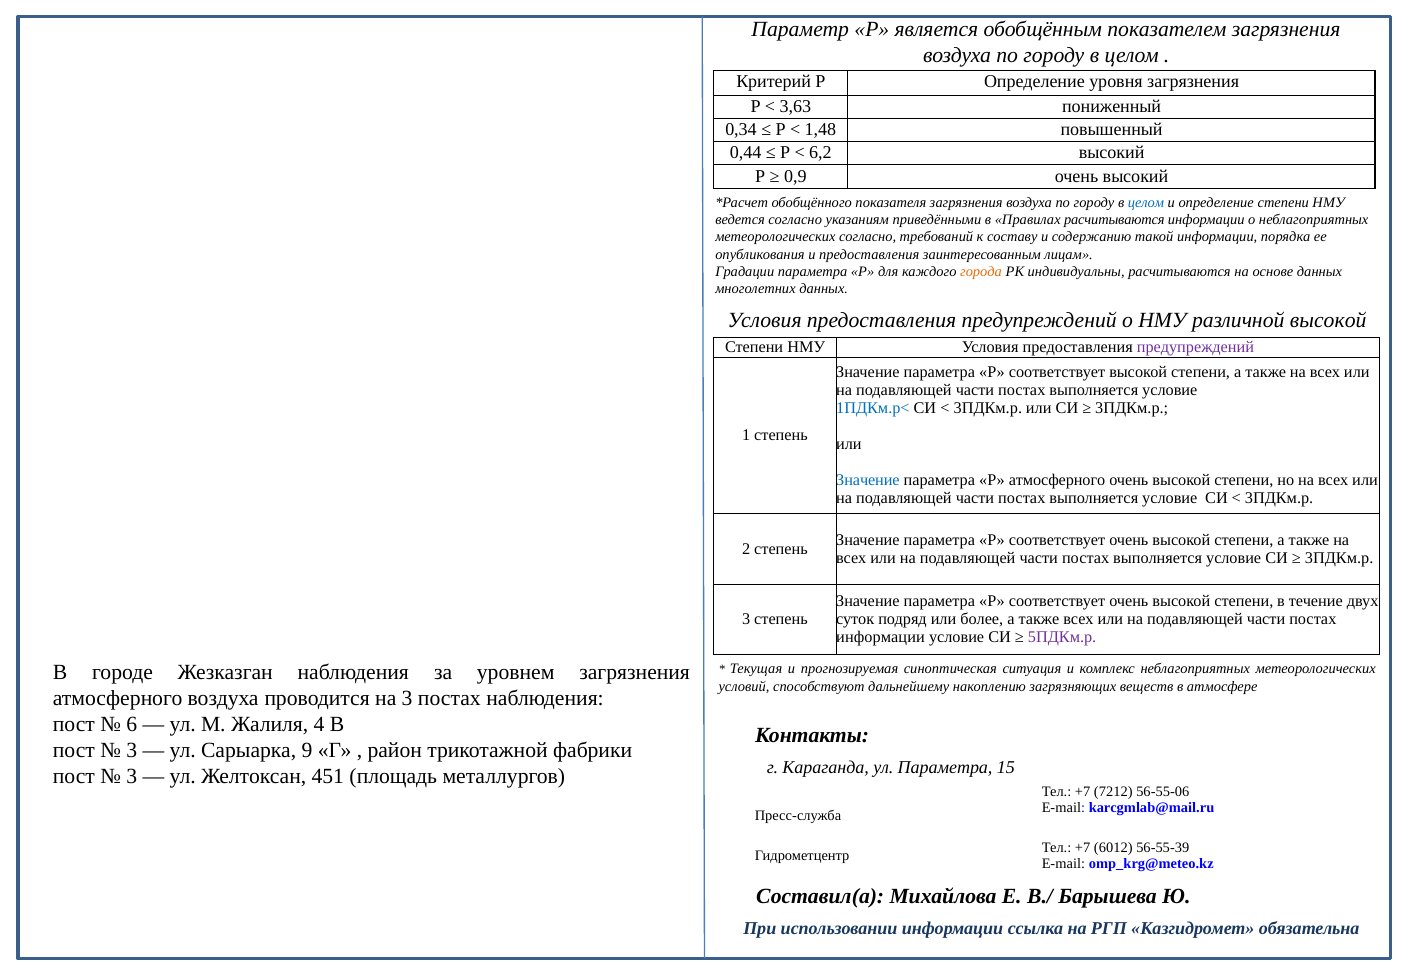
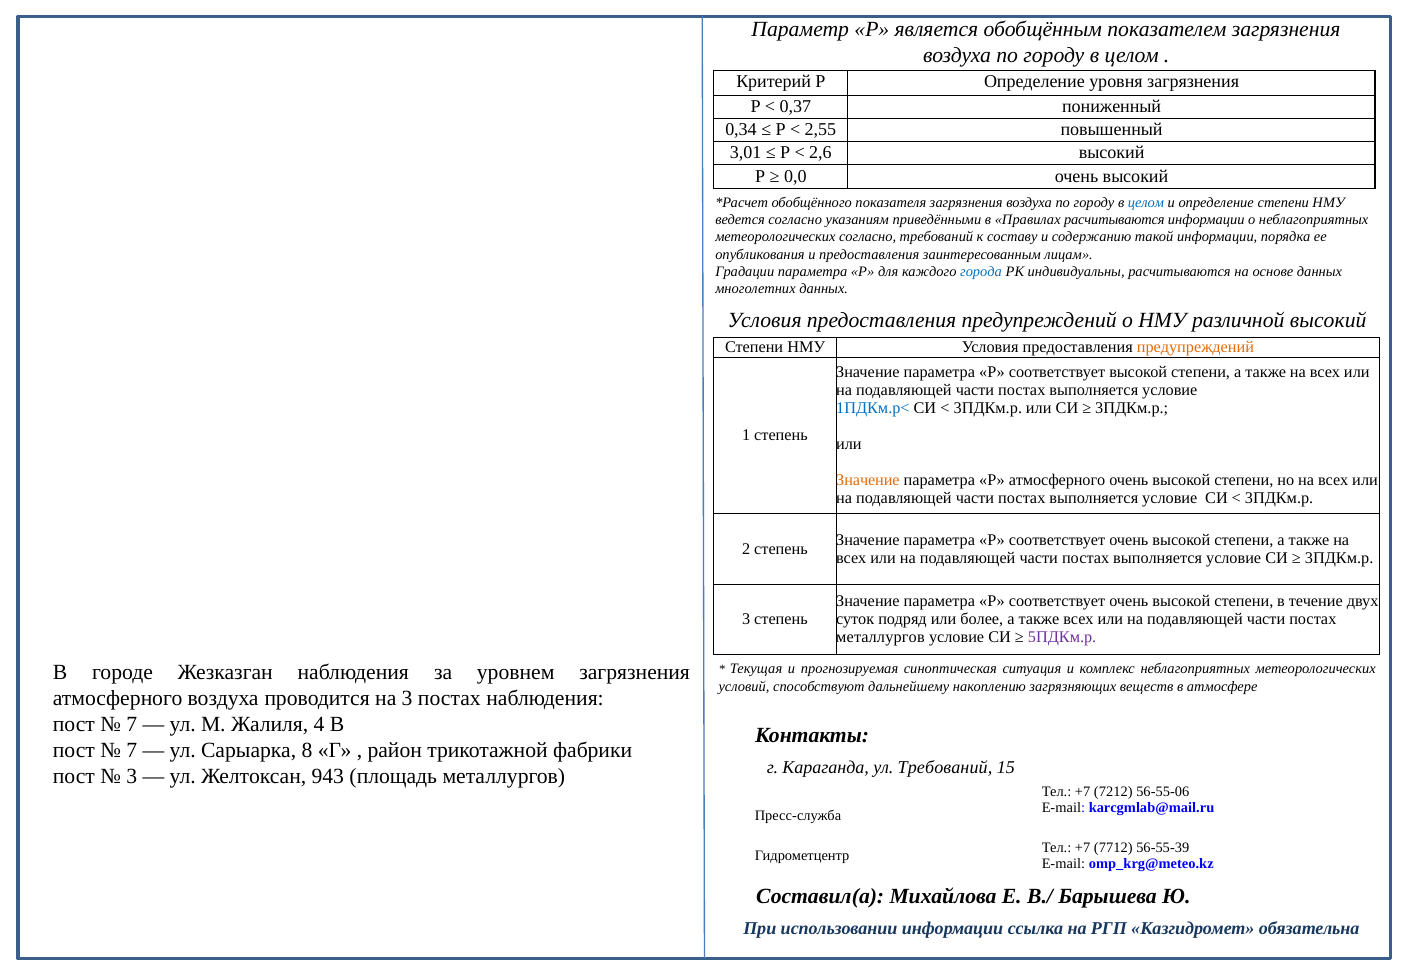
3,63: 3,63 -> 0,37 (795, 107)
1,48: 1,48 -> 2,55 (820, 130)
0,44: 0,44 -> 3,01 (746, 153)
6,2: 6,2 -> 2,6 (820, 153)
0,9: 0,9 -> 0,0 (795, 176)
города colour: orange -> blue (981, 272)
различной высокой: высокой -> высокий (1328, 321)
предупреждений colour: purple -> orange (1195, 348)
Значение colour: blue -> orange (868, 481)
информации: информации -> металлургов (880, 638)
6: 6 -> 7 (132, 724)
3: 3 -> 7 (132, 750)
9: 9 -> 8 (307, 750)
ул Параметра: Параметра -> Требований (945, 767)
451: 451 -> 943 (328, 776)
6012: 6012 -> 7712 (1113, 848)
